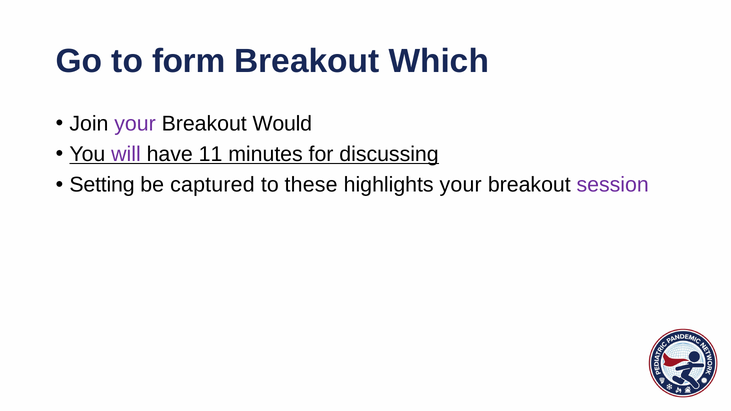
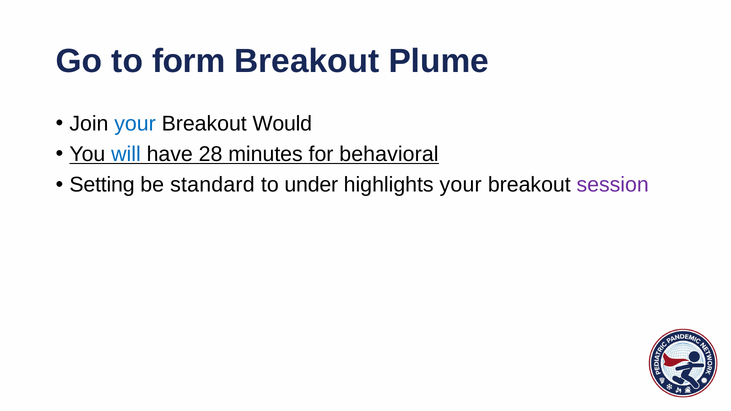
Which: Which -> Plume (439, 61)
your colour: purple -> blue (135, 124)
will colour: purple -> blue (126, 154)
11: 11 -> 28 (211, 154)
discussing: discussing -> behavioral (389, 154)
captured: captured -> standard (212, 185)
these: these -> under (311, 185)
